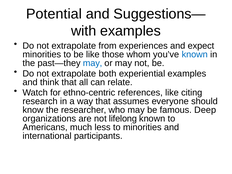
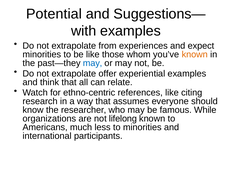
known colour: blue -> orange (195, 54)
both: both -> offer (108, 74)
Deep: Deep -> While (205, 110)
